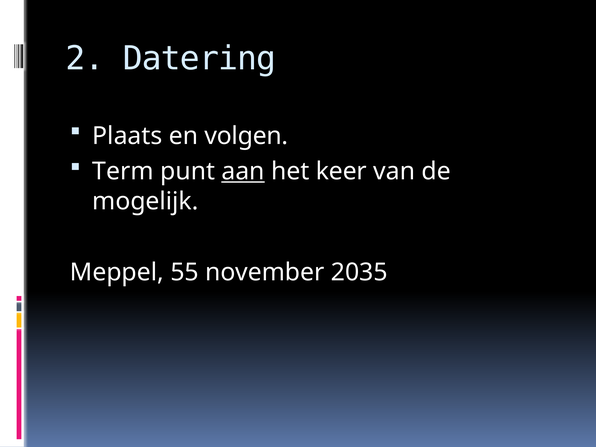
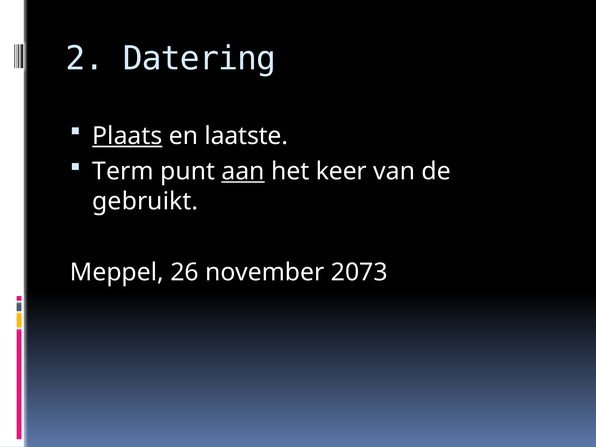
Plaats underline: none -> present (127, 136)
volgen: volgen -> laatste (246, 136)
mogelijk: mogelijk -> gebruikt (145, 201)
55: 55 -> 26 (185, 272)
2035: 2035 -> 2073 (359, 272)
